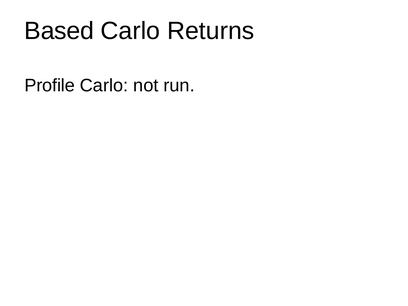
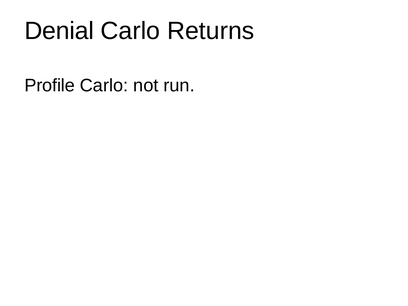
Based: Based -> Denial (59, 31)
